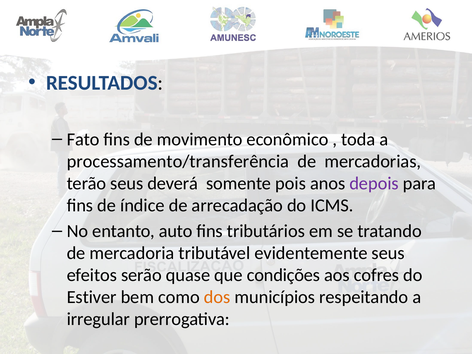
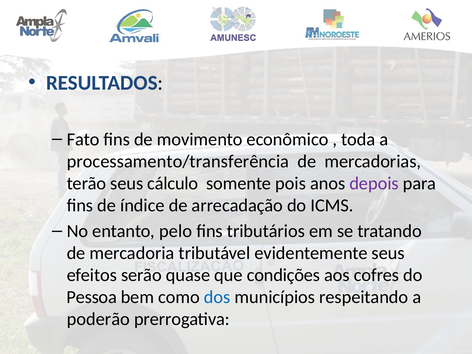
deverá: deverá -> cálculo (173, 183)
auto: auto -> pelo (176, 231)
Estiver: Estiver -> Pessoa (92, 297)
dos colour: orange -> blue (217, 297)
irregular: irregular -> poderão (98, 319)
